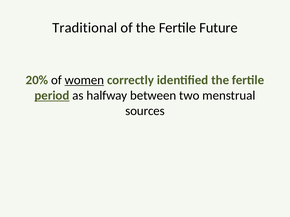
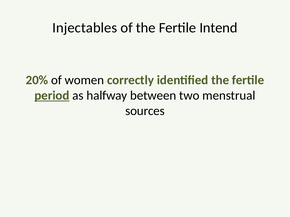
Traditional: Traditional -> Injectables (85, 28)
Future: Future -> Intend (218, 28)
women underline: present -> none (84, 80)
